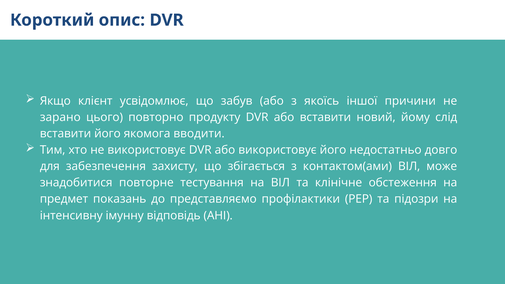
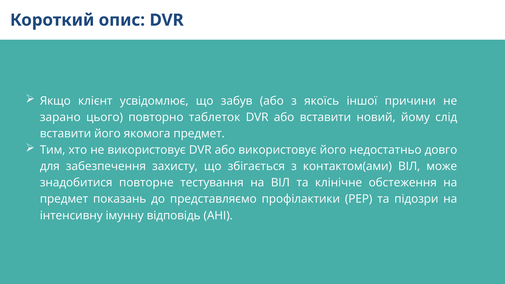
продукту: продукту -> таблеток (215, 117)
якомога вводити: вводити -> предмет (199, 134)
